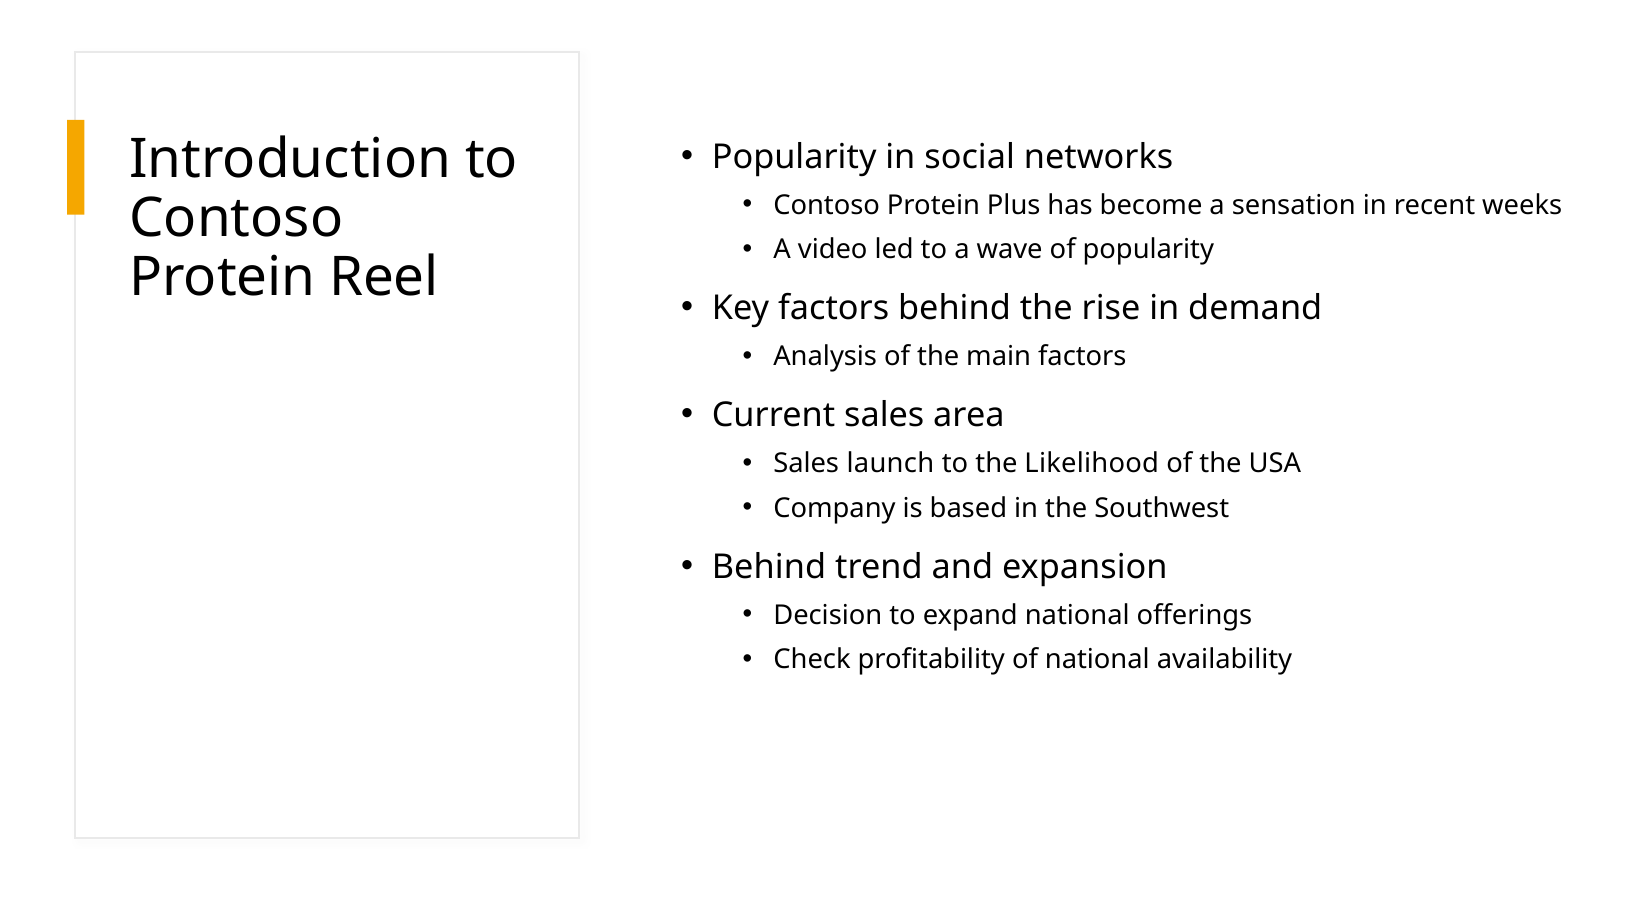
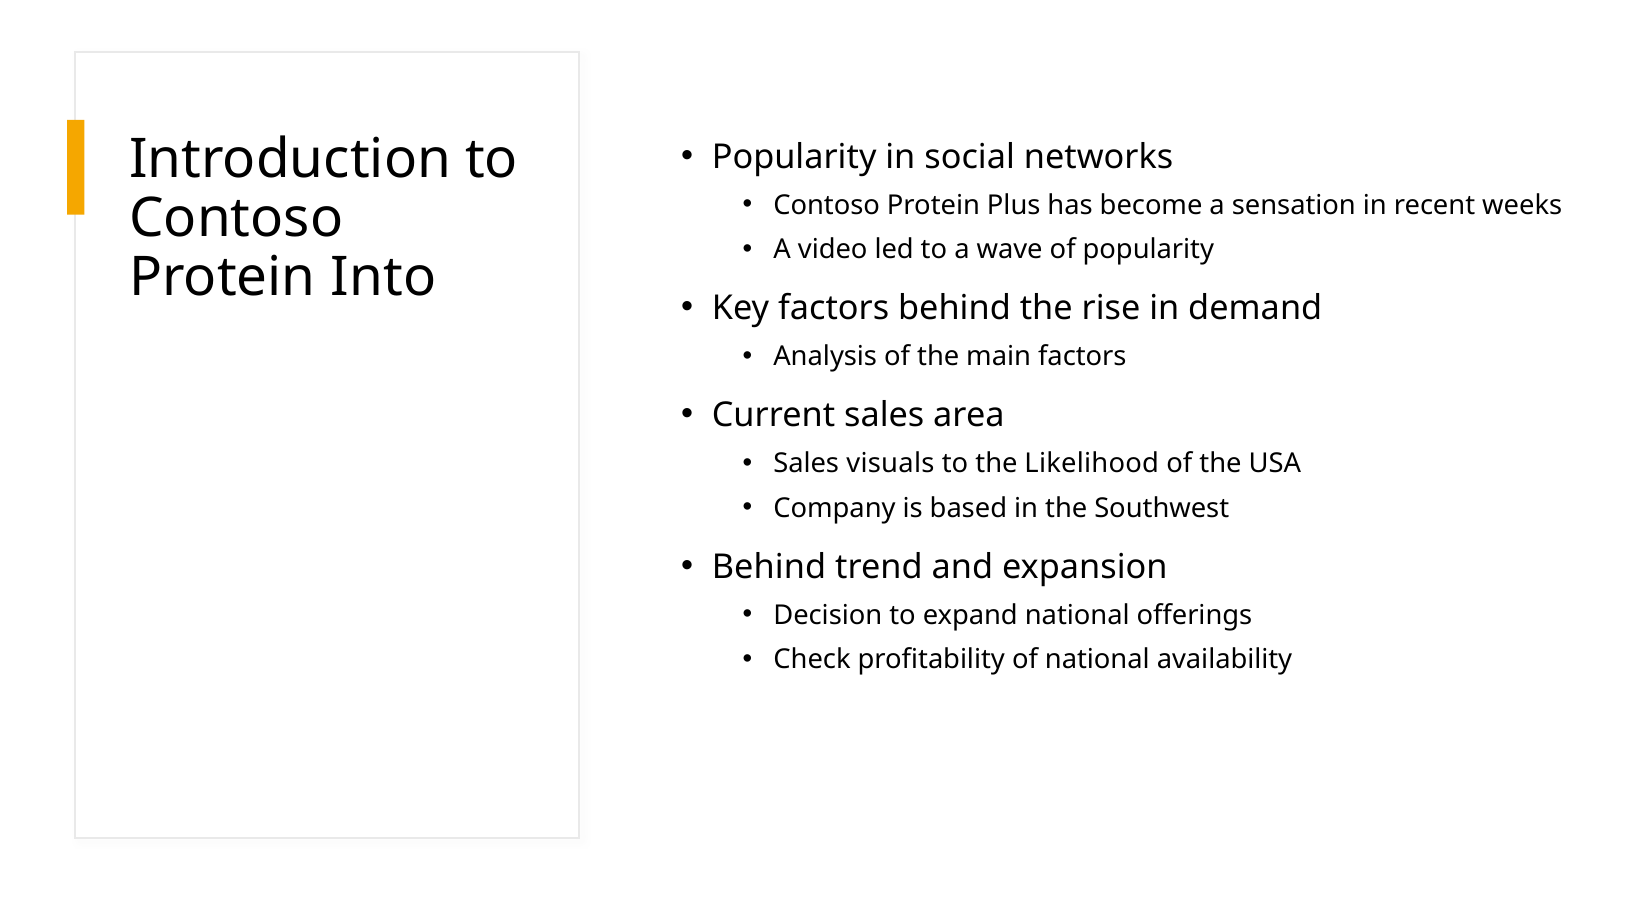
Reel: Reel -> Into (383, 278)
launch: launch -> visuals (890, 464)
